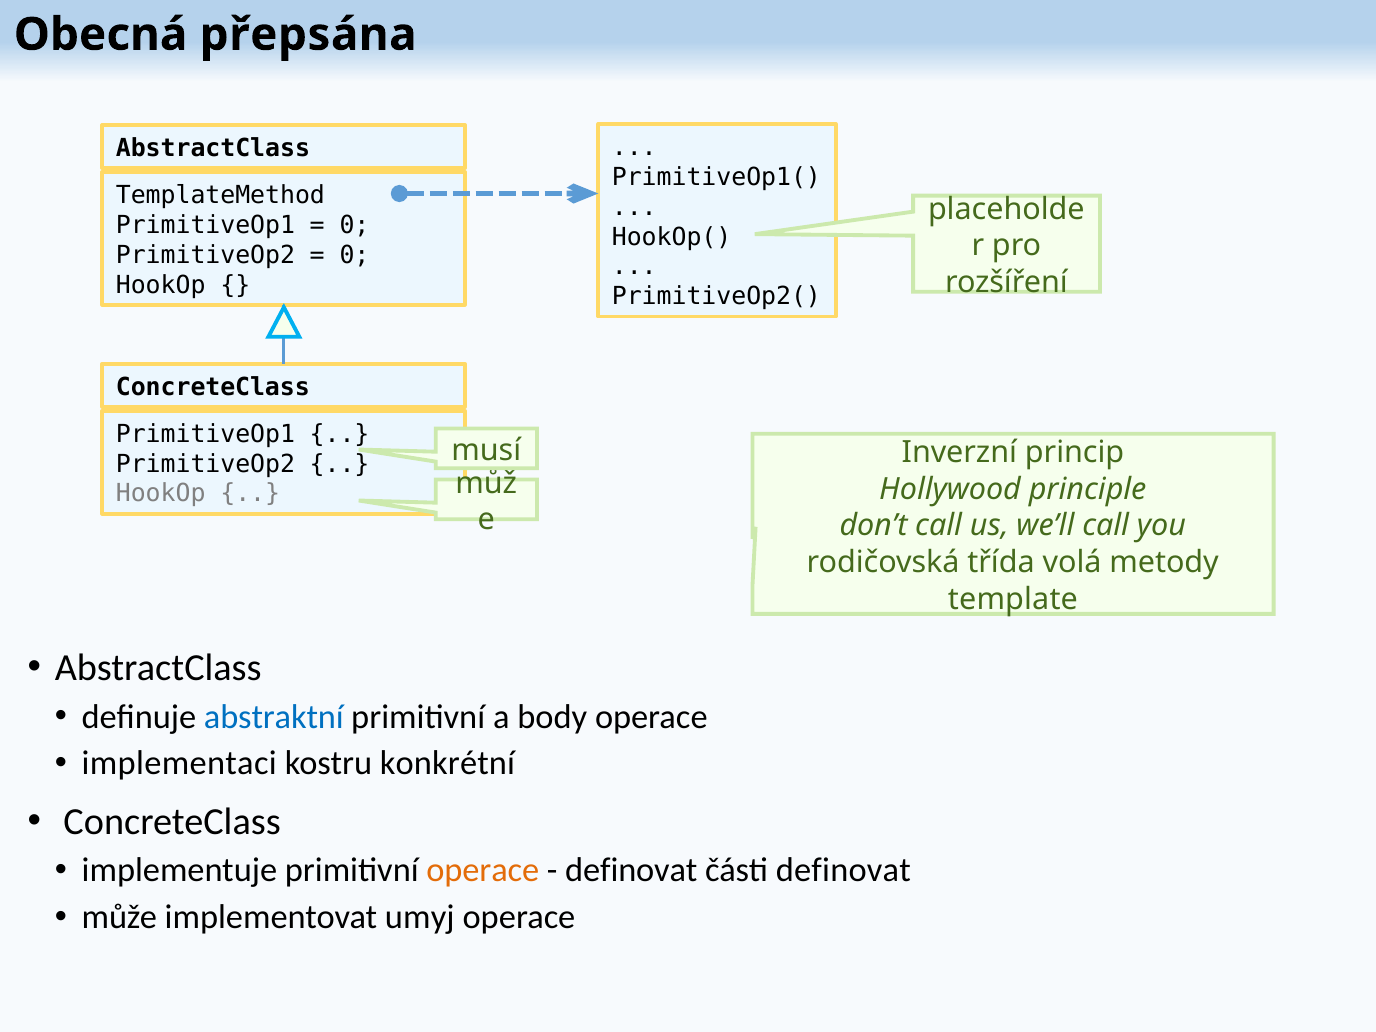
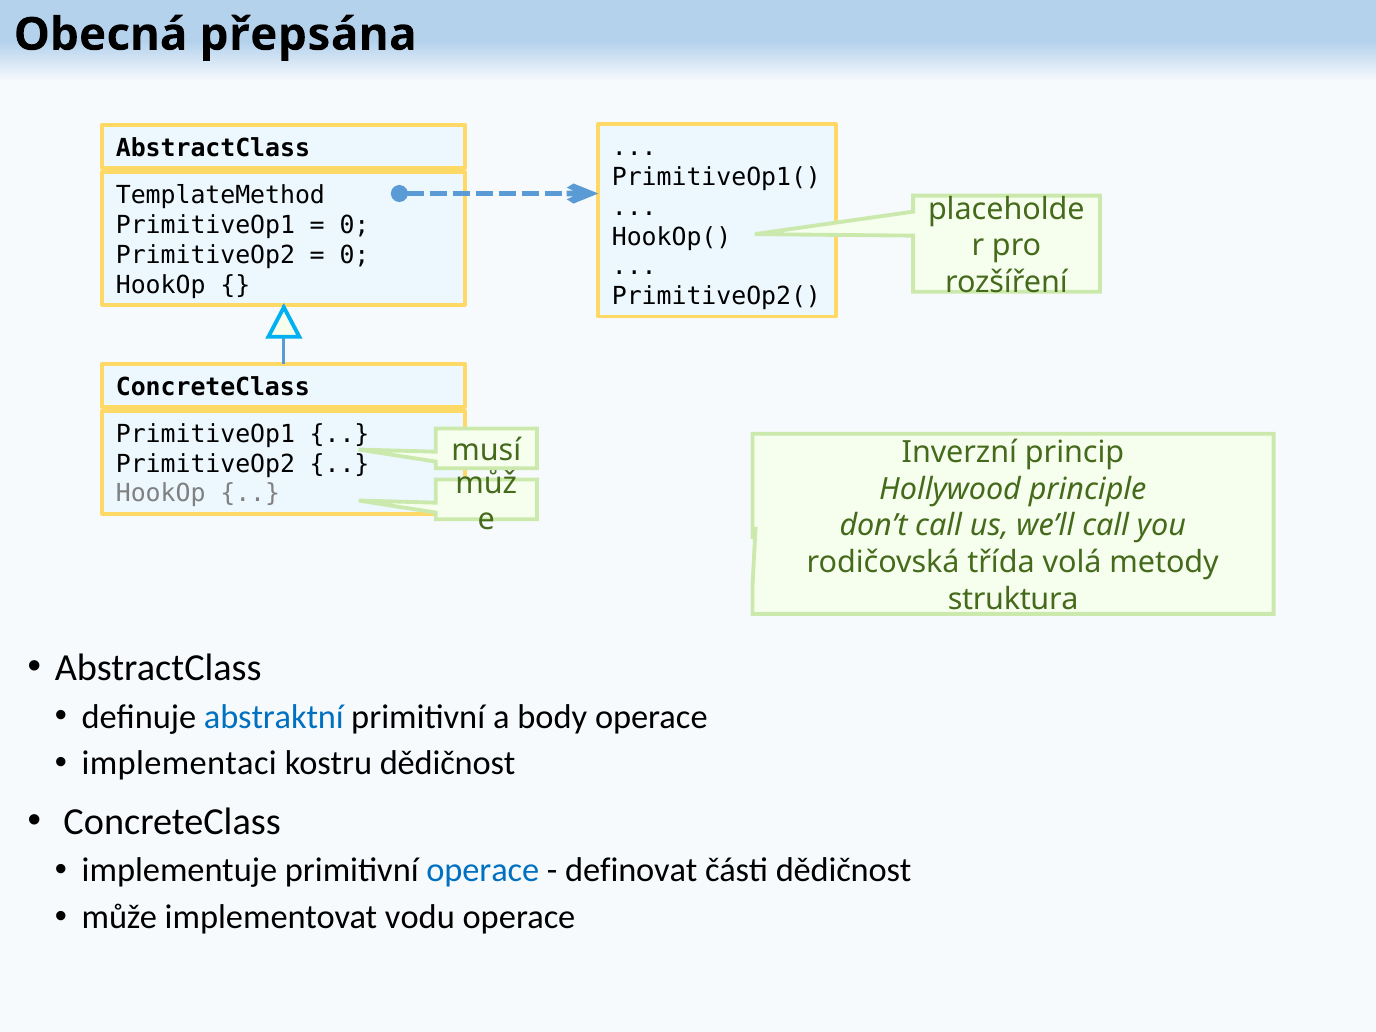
template: template -> struktura (1013, 599)
kostru konkrétní: konkrétní -> dědičnost (448, 763)
operace colour: orange -> blue (483, 870)
části definovat: definovat -> dědičnost (844, 870)
umyj: umyj -> vodu (420, 917)
